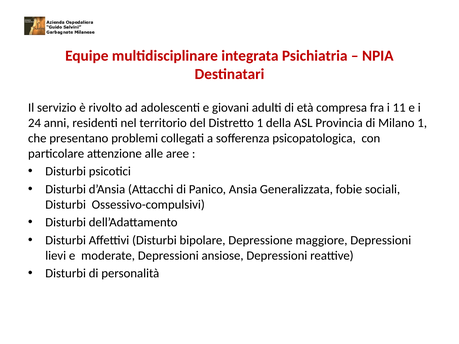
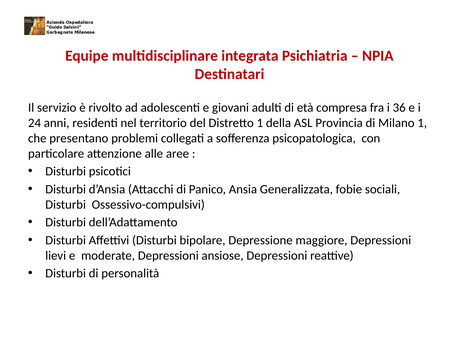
11: 11 -> 36 (399, 108)
